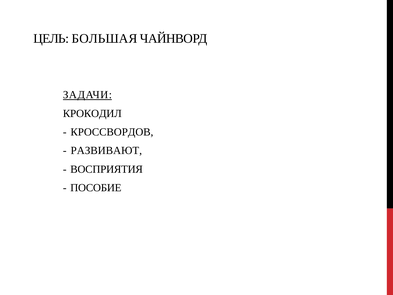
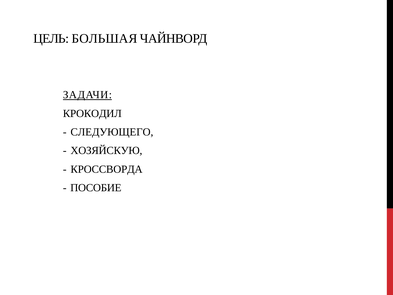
КРОССВОРДОВ: КРОССВОРДОВ -> СЛЕДУЮЩЕГО (112, 132)
РАЗВИВАЮТ: РАЗВИВАЮТ -> ХОЗЯЙСКУЮ (106, 150)
ВОСПРИЯТИЯ: ВОСПРИЯТИЯ -> КРОССВОРДА (107, 169)
